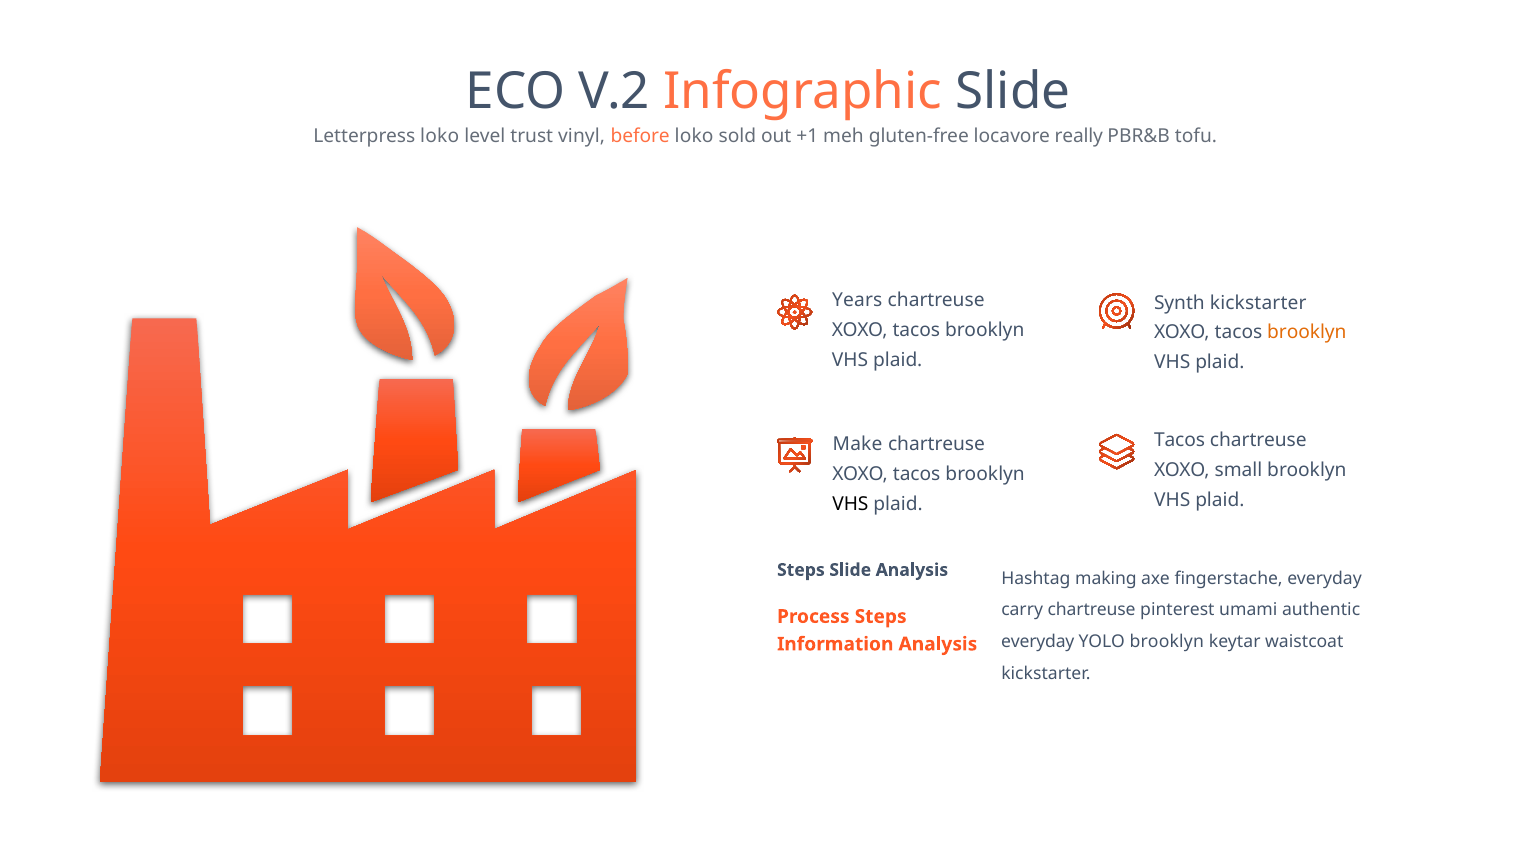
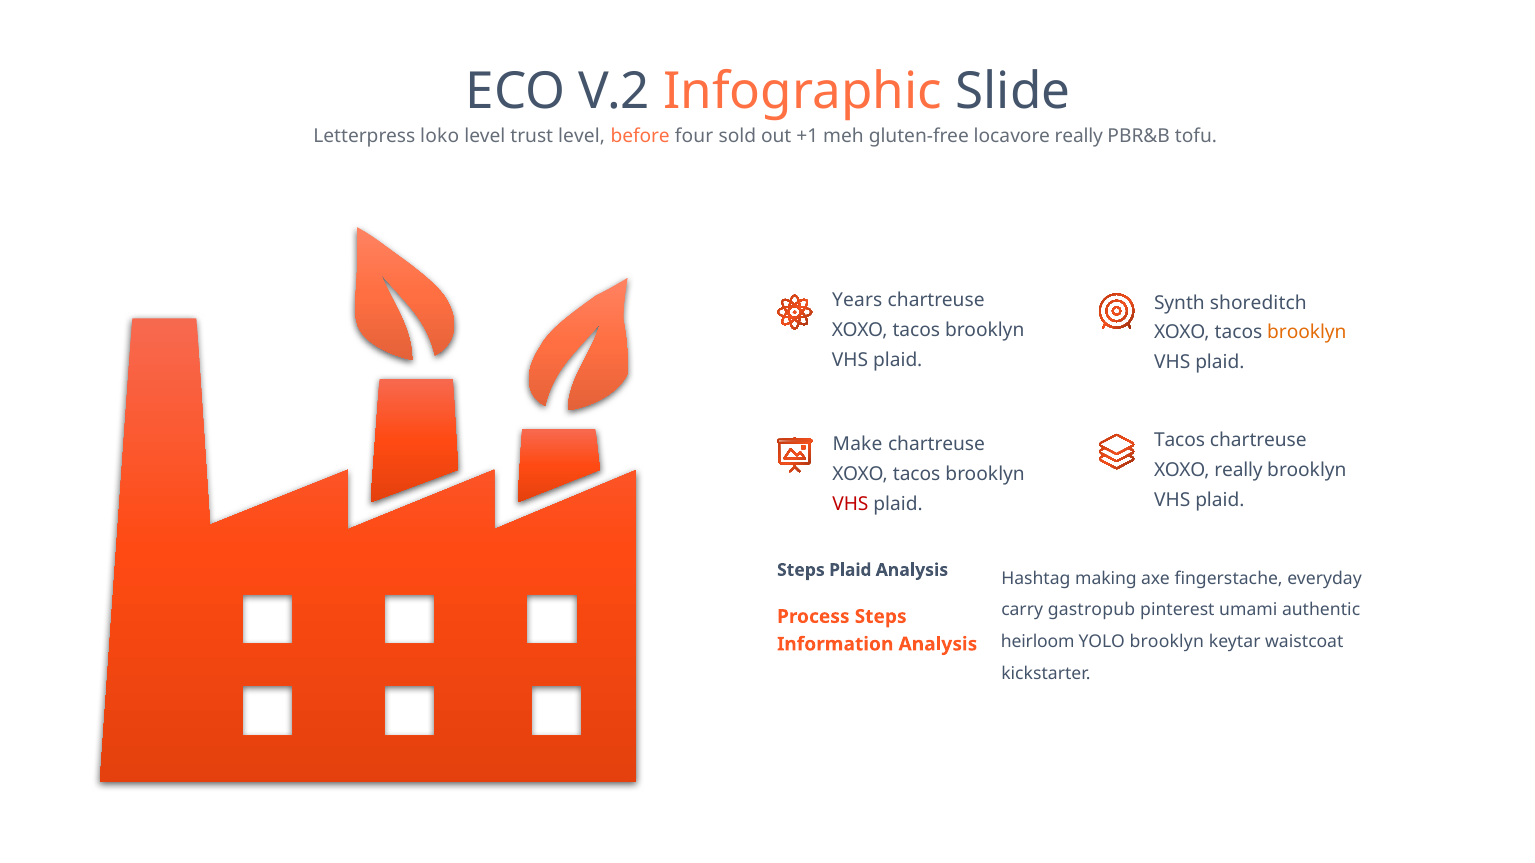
trust vinyl: vinyl -> level (582, 137)
before loko: loko -> four (694, 137)
Synth kickstarter: kickstarter -> shoreditch (1258, 303)
XOXO small: small -> really (1239, 470)
VHS colour: black -> red (850, 504)
Steps Slide: Slide -> Plaid (850, 570)
carry chartreuse: chartreuse -> gastropub (1091, 610)
everyday: everyday -> heirloom (1038, 642)
